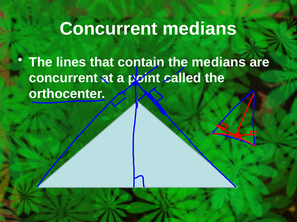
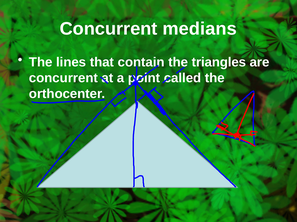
medians: medians -> triangles (219, 62)
